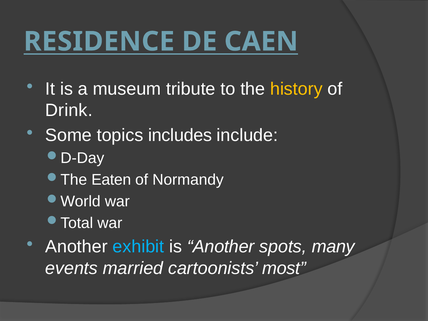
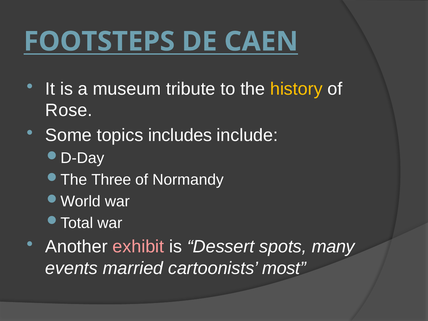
RESIDENCE: RESIDENCE -> FOOTSTEPS (99, 42)
Drink: Drink -> Rose (69, 110)
Eaten: Eaten -> Three (111, 180)
exhibit colour: light blue -> pink (138, 247)
is Another: Another -> Dessert (221, 247)
